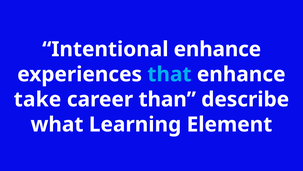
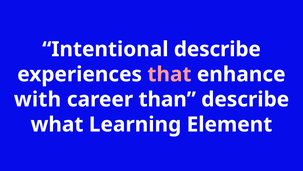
Intentional enhance: enhance -> describe (217, 49)
that colour: light blue -> pink (169, 74)
take: take -> with (37, 99)
